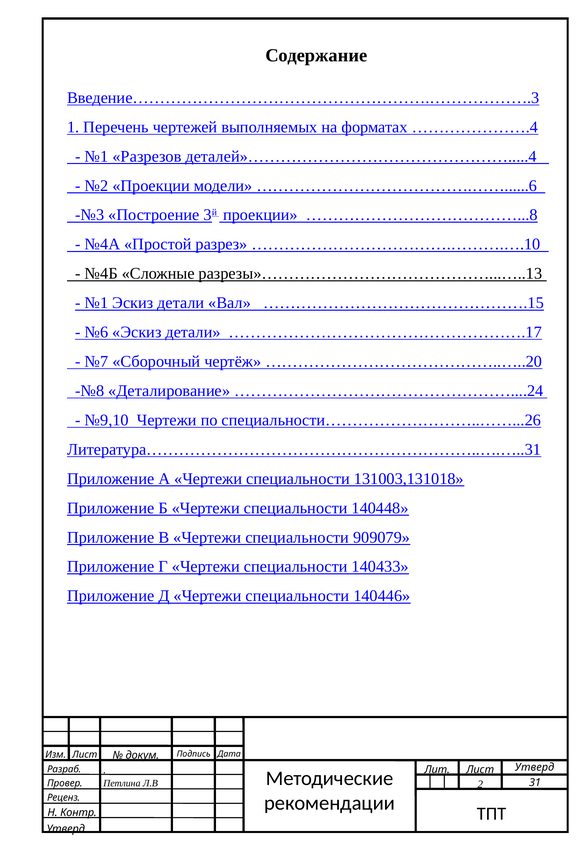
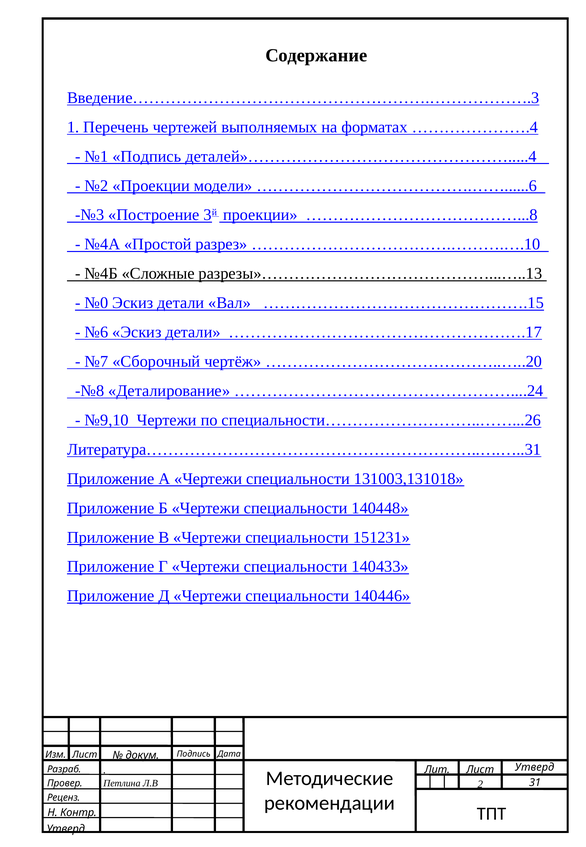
№1 Разрезов: Разрезов -> Подпись (147, 156)
№1: №1 -> №0 (96, 303)
909079: 909079 -> 151231 (382, 537)
